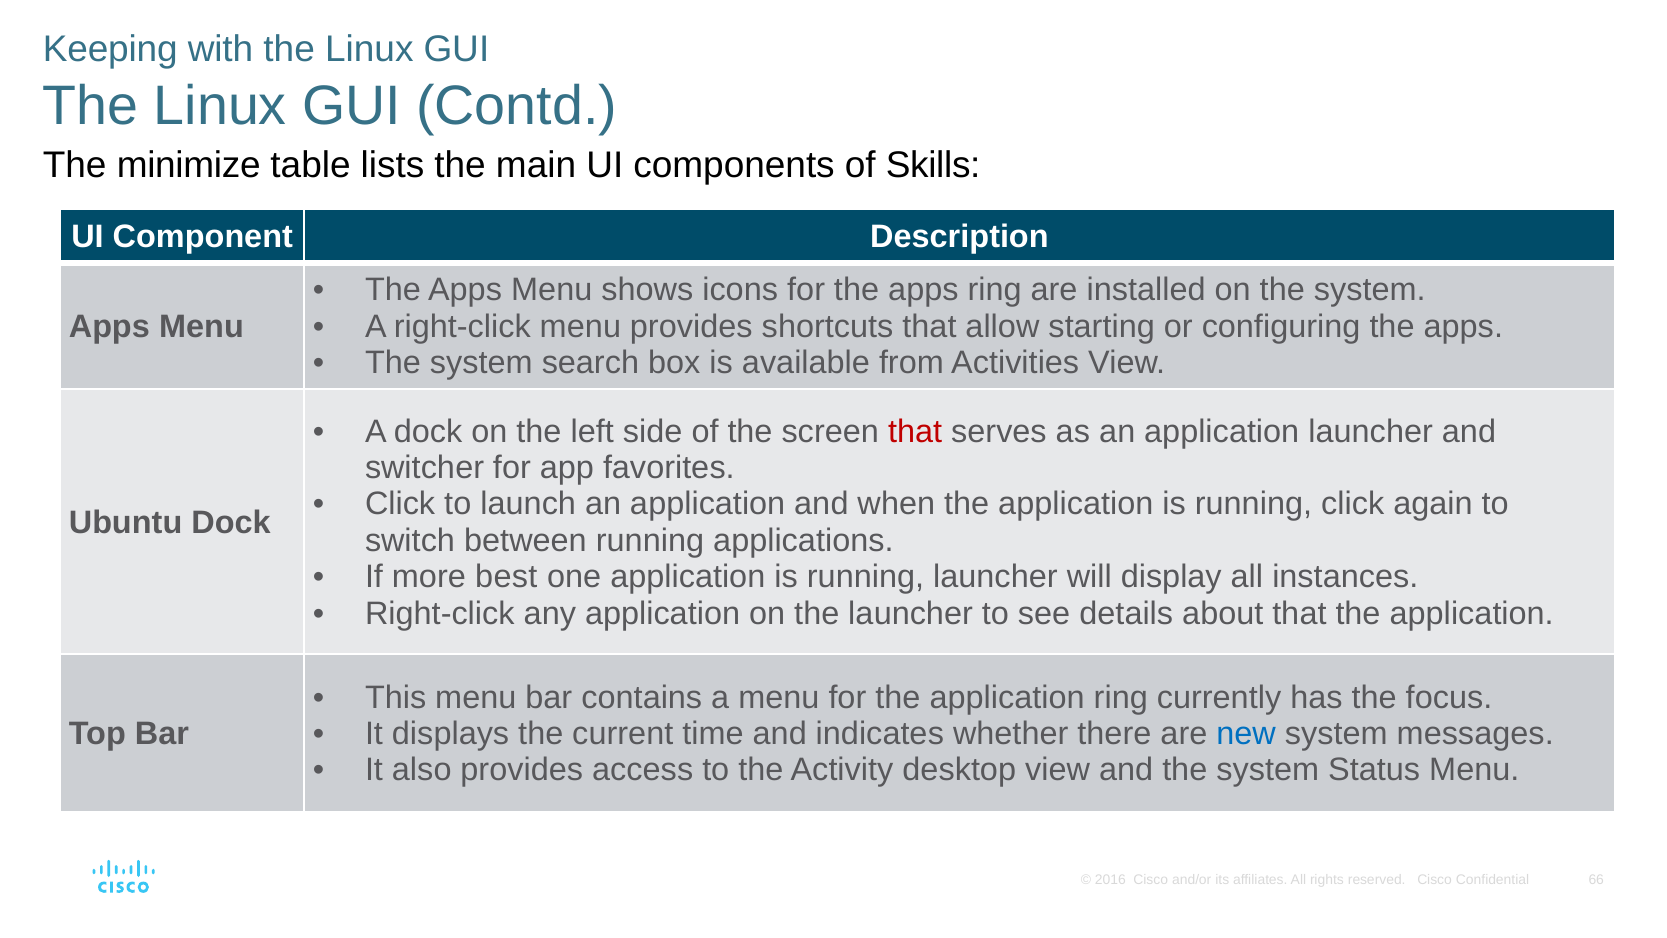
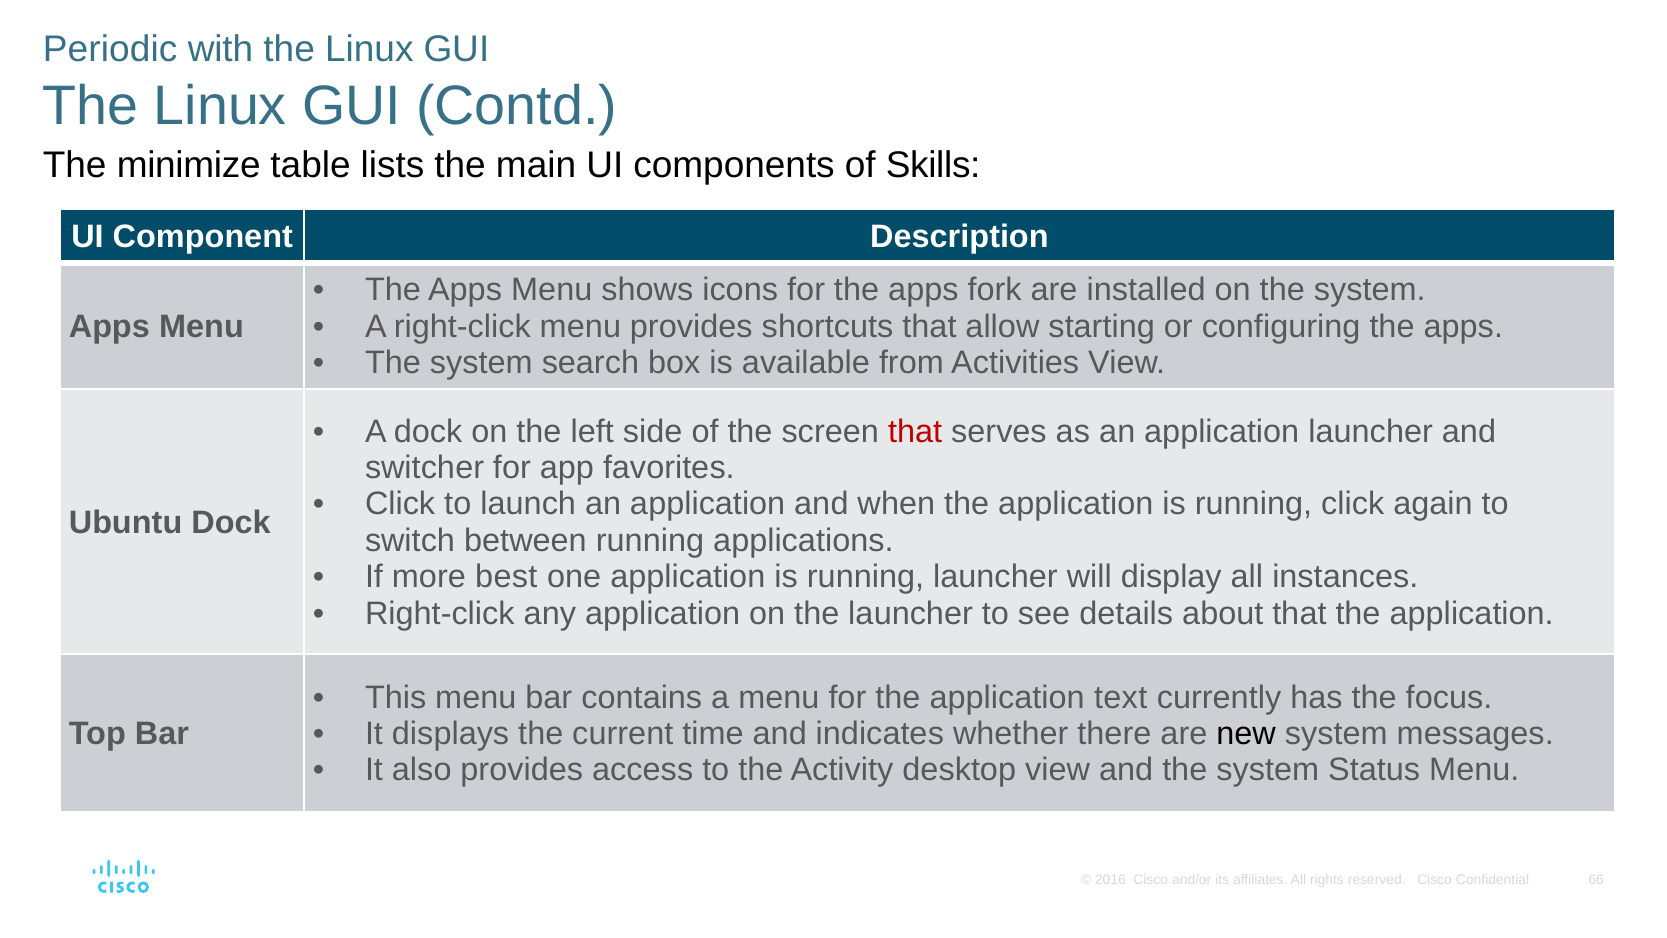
Keeping: Keeping -> Periodic (110, 50)
apps ring: ring -> fork (995, 290)
application ring: ring -> text (1121, 697)
new colour: blue -> black (1246, 734)
